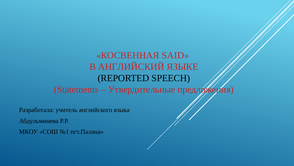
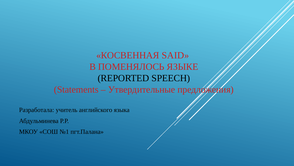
АНГЛИЙСКИЙ: АНГЛИЙСКИЙ -> ПОМЕНЯЛОСЬ (131, 66)
